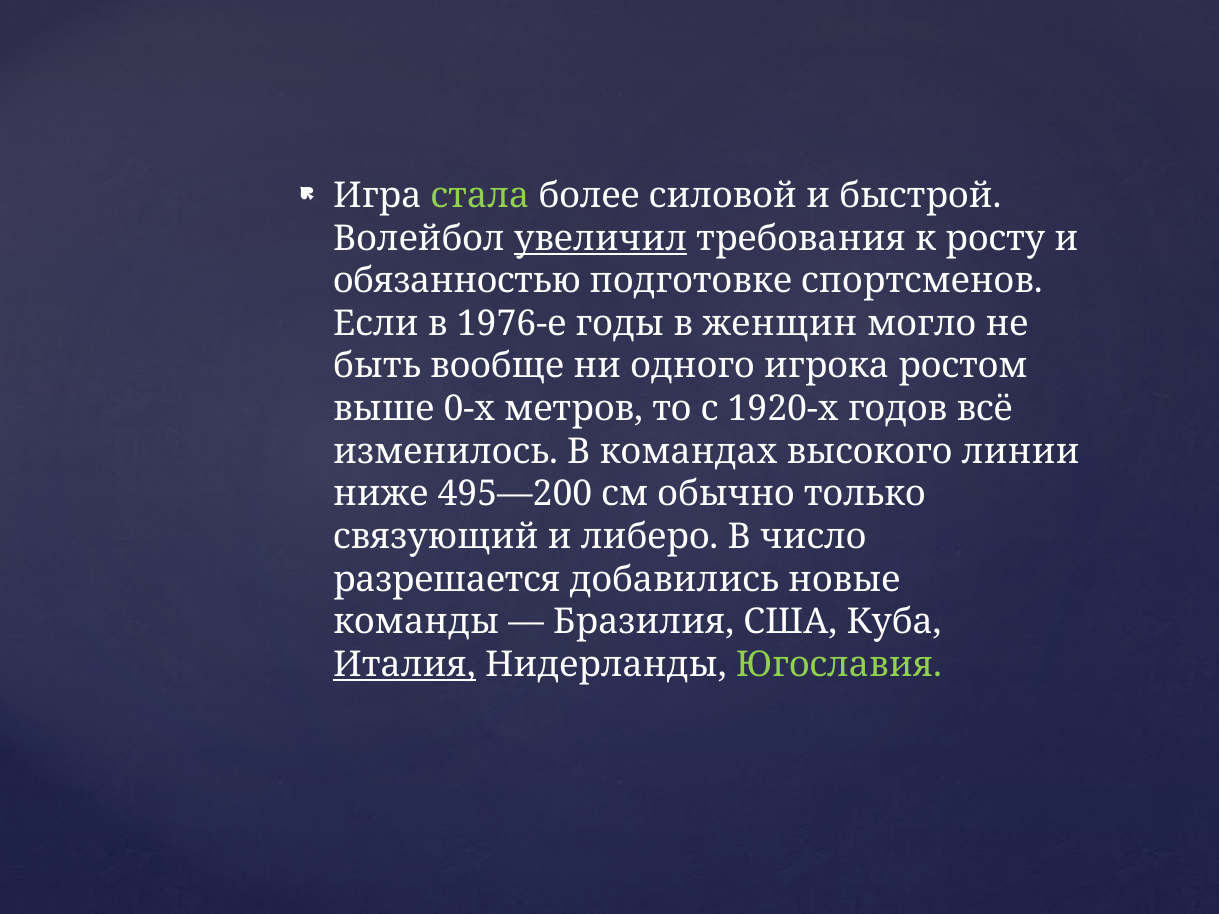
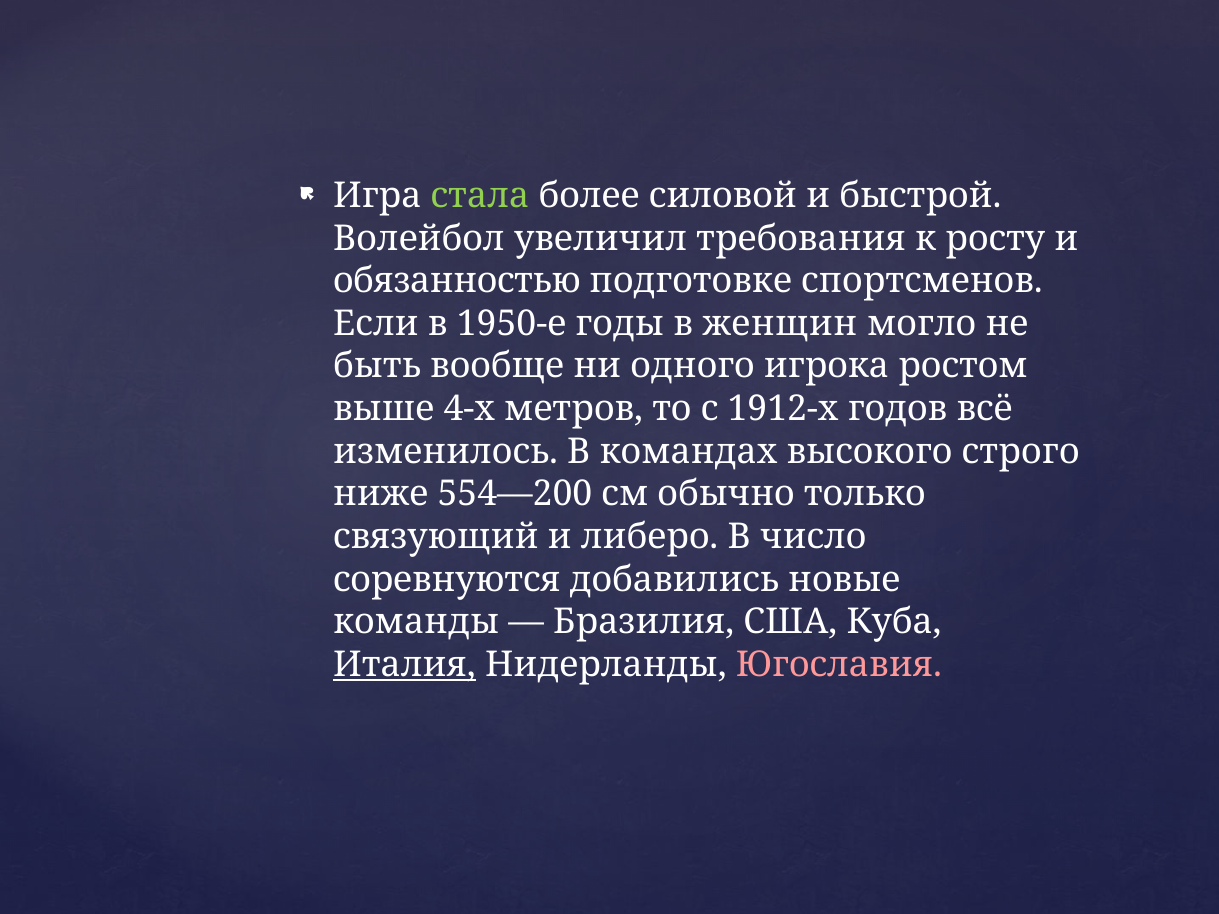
увеличил underline: present -> none (601, 238)
1976-е: 1976-е -> 1950-е (512, 324)
0-х: 0-х -> 4-х (469, 409)
1920-х: 1920-х -> 1912-х (783, 409)
линии: линии -> строго (1021, 452)
495—200: 495—200 -> 554—200 (515, 494)
разрешается: разрешается -> соревнуются (447, 580)
Югославия colour: light green -> pink (839, 665)
